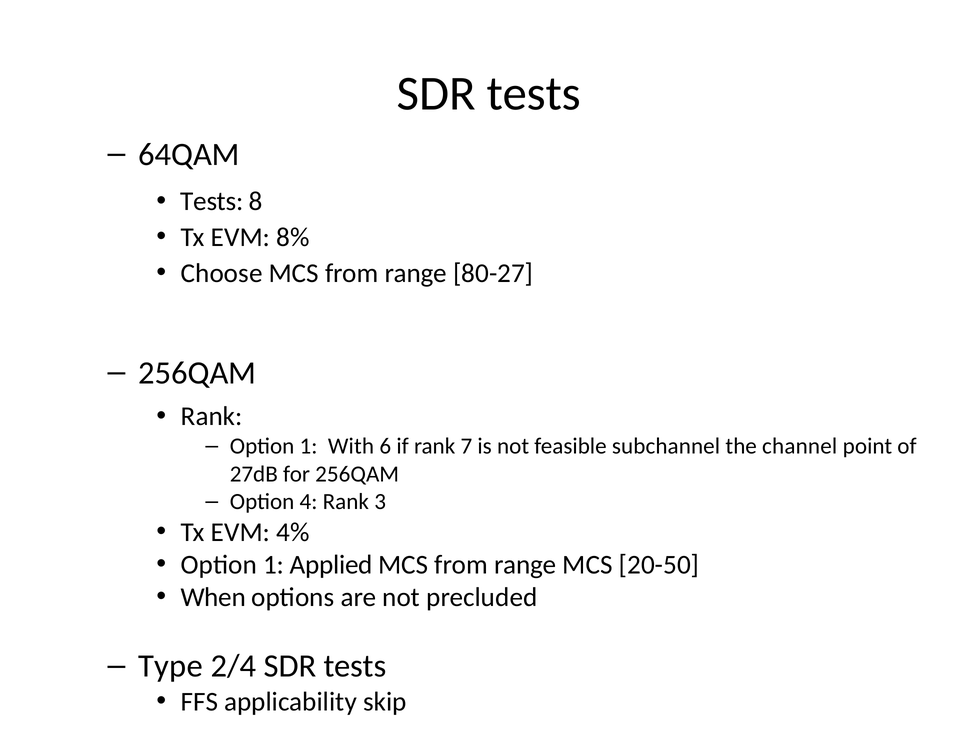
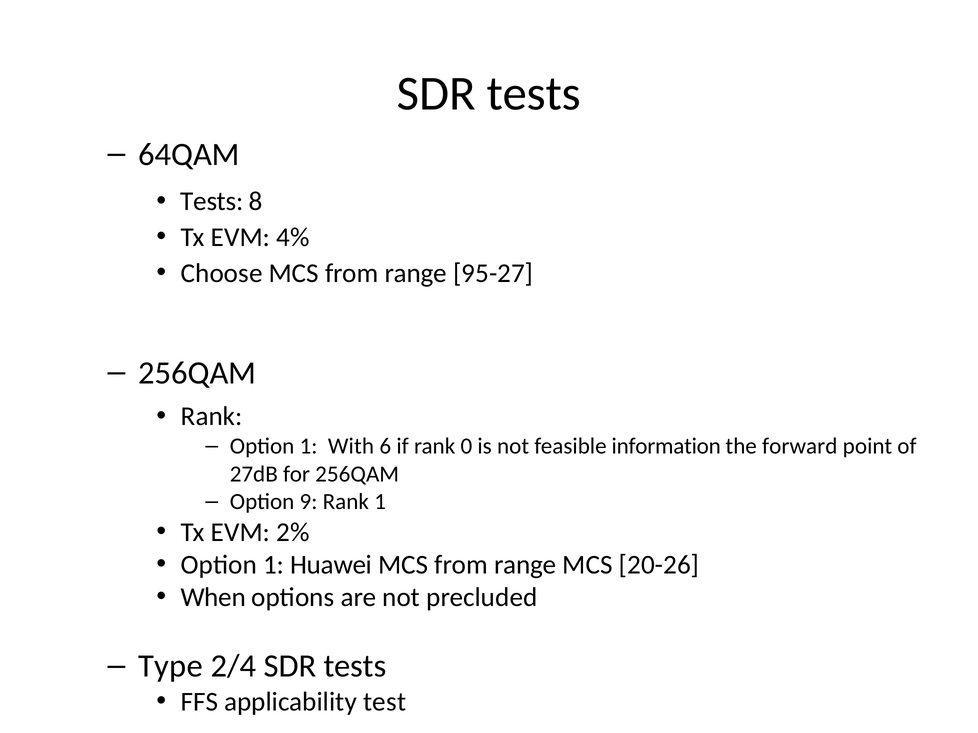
8%: 8% -> 4% (293, 237)
80-27: 80-27 -> 95-27 (493, 273)
7: 7 -> 0 (466, 447)
subchannel: subchannel -> information (666, 447)
channel: channel -> forward (800, 447)
4: 4 -> 9 (309, 502)
Rank 3: 3 -> 1 (380, 502)
4%: 4% -> 2% (293, 533)
Applied: Applied -> Huawei (331, 565)
20-50: 20-50 -> 20-26 (659, 565)
skip: skip -> test (385, 702)
